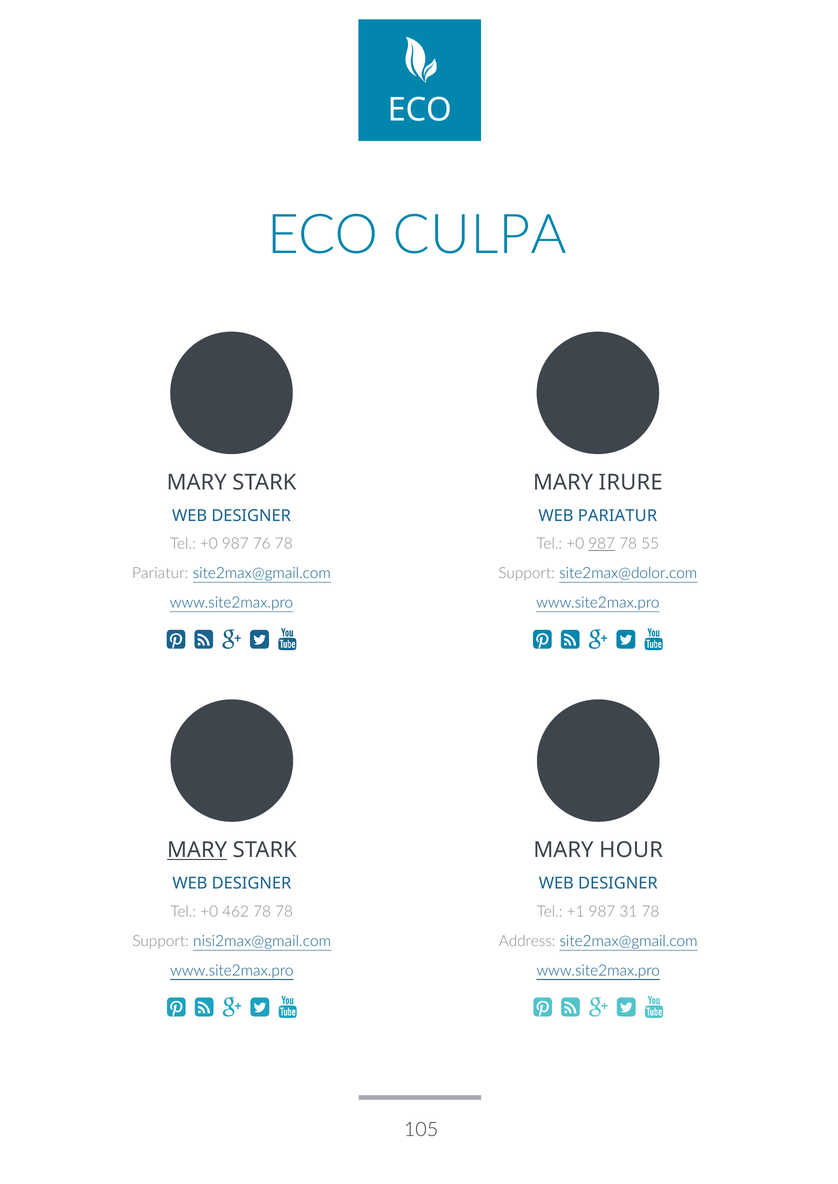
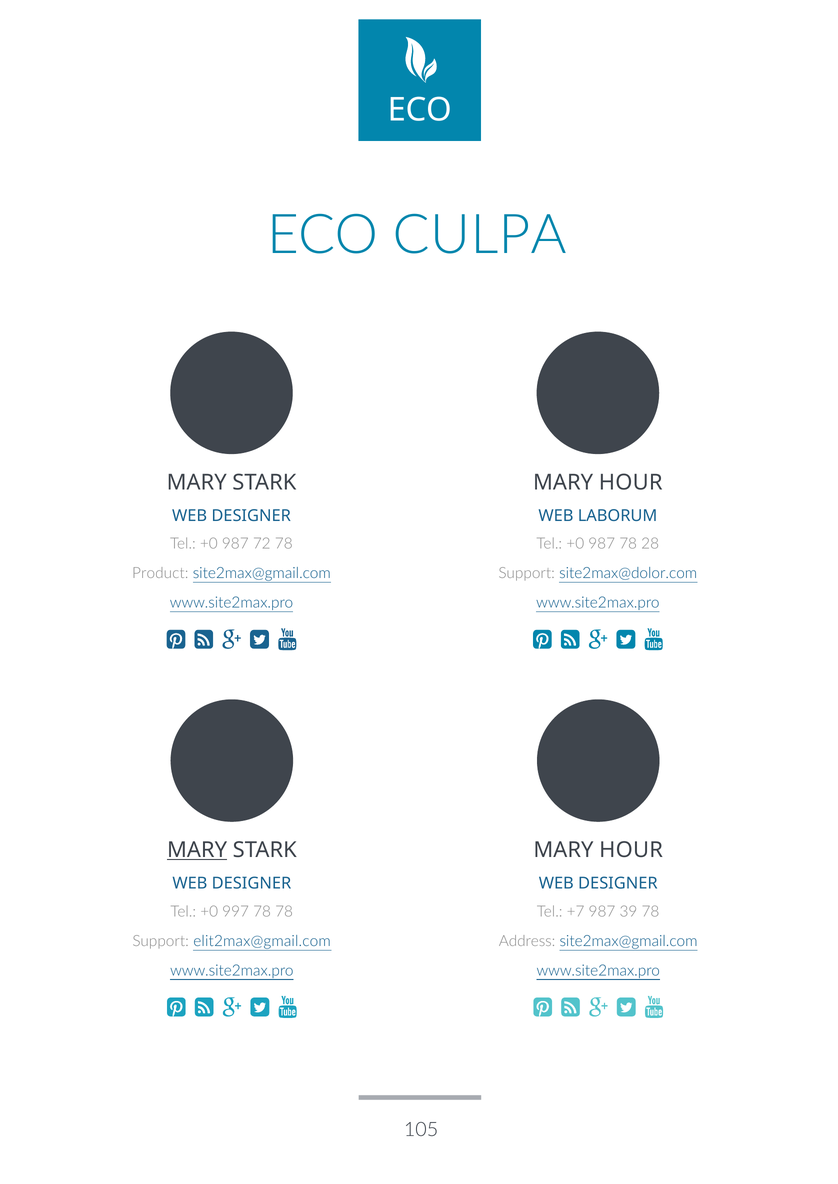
IRURE: IRURE -> HOUR (631, 483)
WEB PARIATUR: PARIATUR -> LABORUM (618, 516)
76: 76 -> 72 (262, 544)
987 underline: present -> none (602, 544)
55: 55 -> 28 (650, 544)
Pariatur: Pariatur -> Product (160, 574)
462: 462 -> 997 (236, 912)
+1: +1 -> +7 (576, 912)
31: 31 -> 39 (629, 912)
nisi2max@gmail.com: nisi2max@gmail.com -> elit2max@gmail.com (262, 942)
